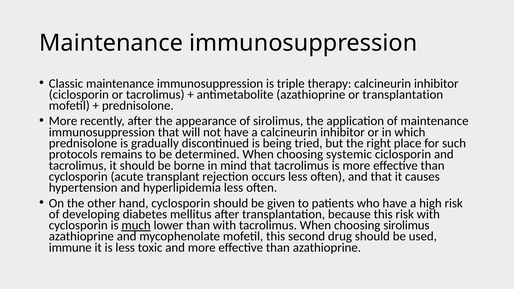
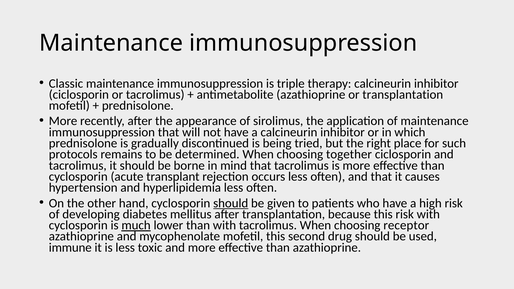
systemic: systemic -> together (349, 154)
should underline: none -> present (231, 203)
choosing sirolimus: sirolimus -> receptor (406, 225)
